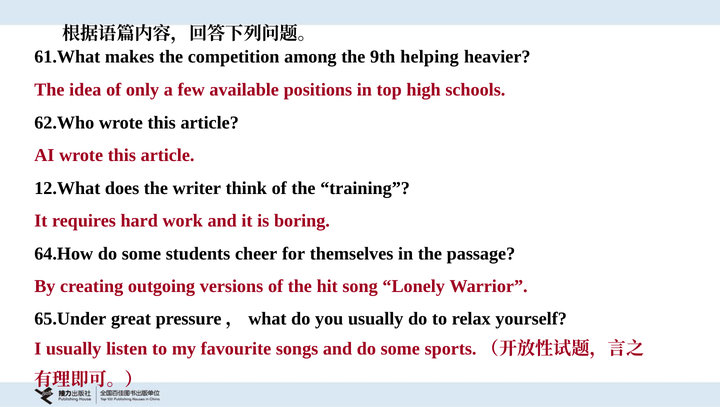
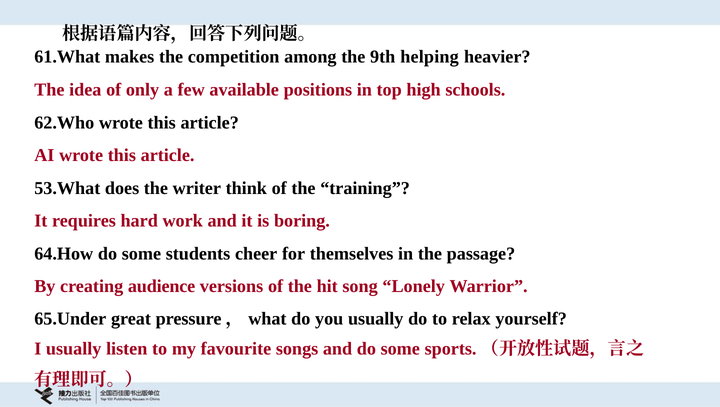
12.What: 12.What -> 53.What (67, 188)
outgoing: outgoing -> audience (162, 286)
